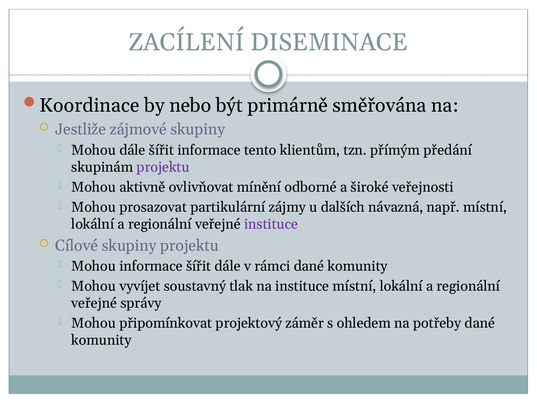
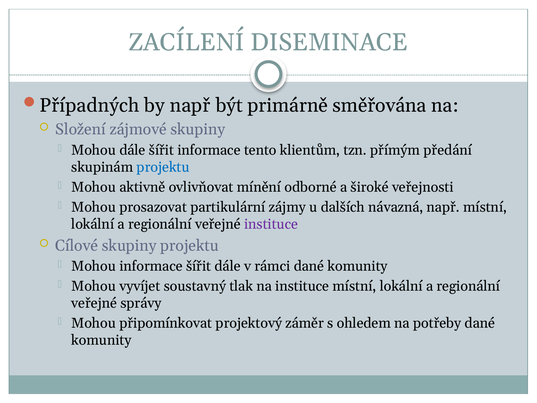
Koordinace: Koordinace -> Případných (89, 105)
by nebo: nebo -> např (190, 105)
Jestliže: Jestliže -> Složení (81, 129)
projektu colour: purple -> blue (163, 167)
